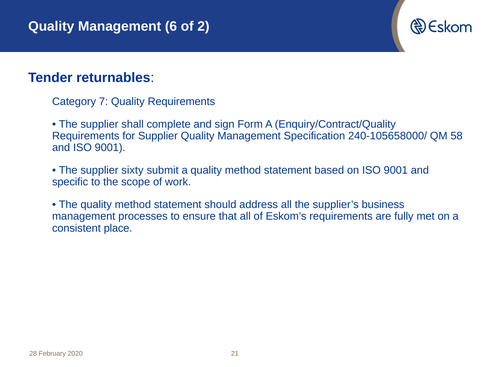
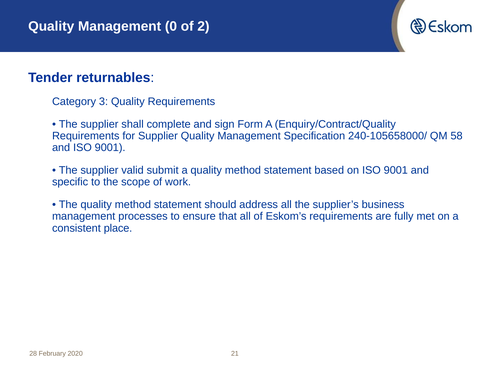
6: 6 -> 0 (171, 26)
7: 7 -> 3 (104, 102)
sixty: sixty -> valid (133, 170)
